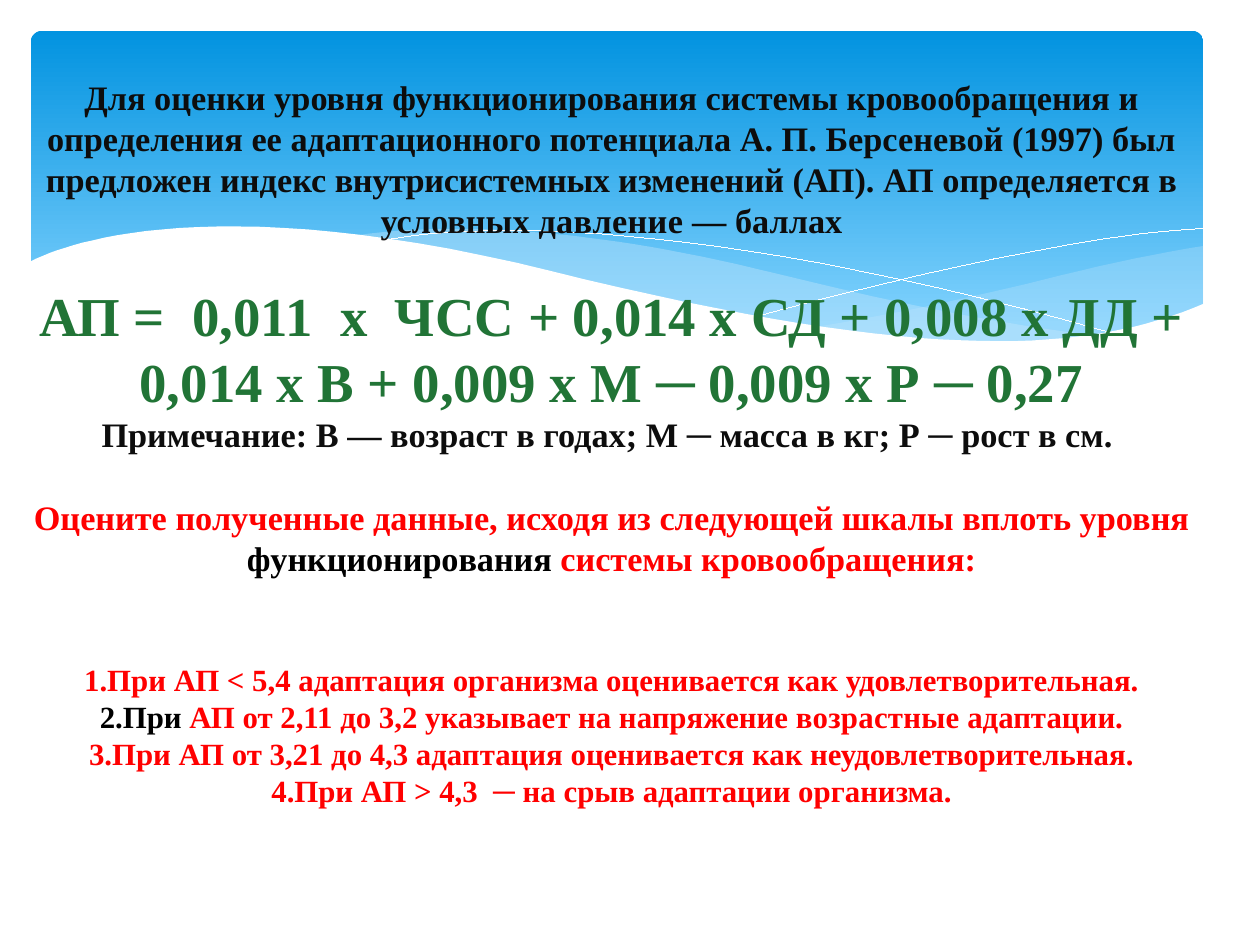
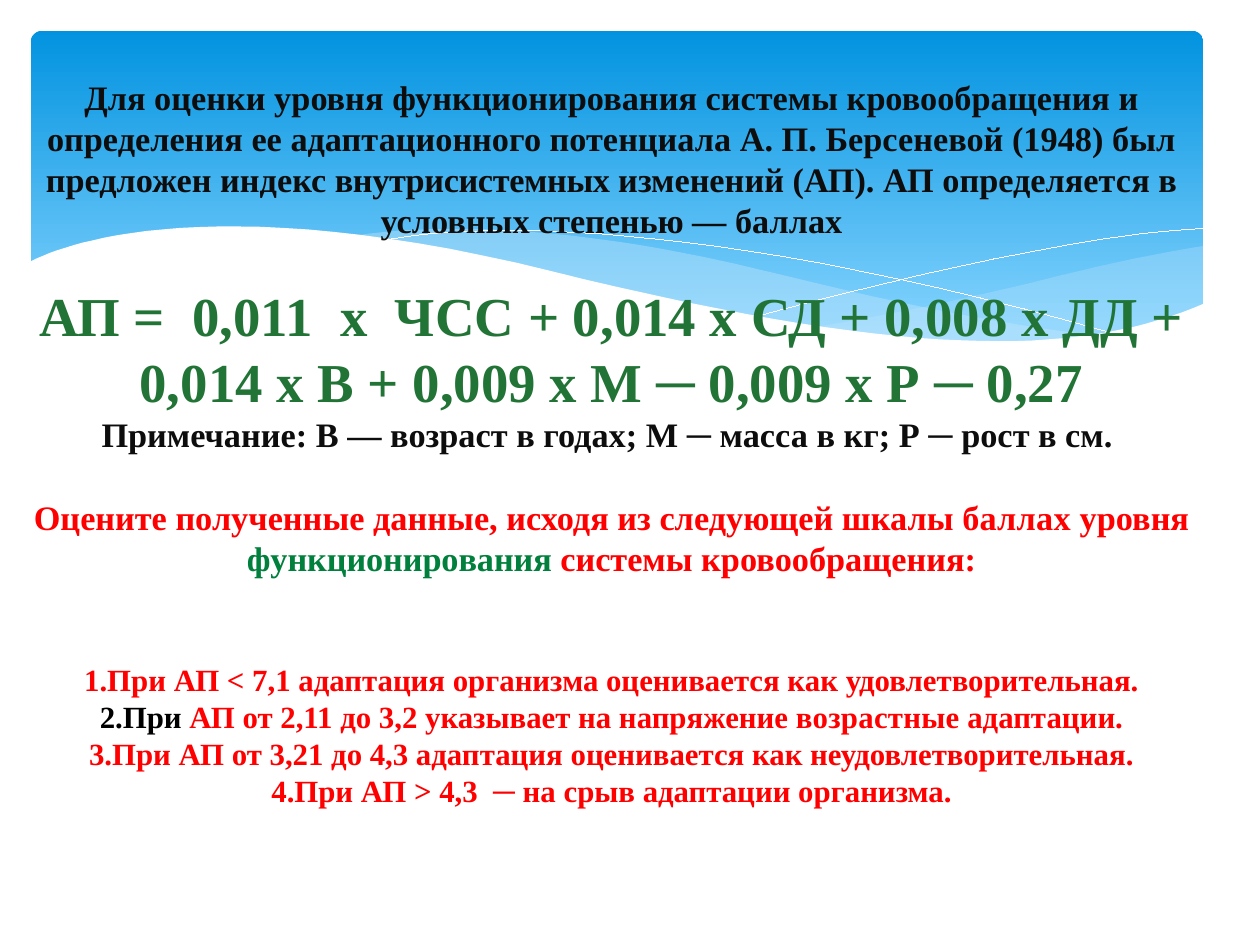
1997: 1997 -> 1948 (1058, 140)
давление: давление -> степенью (611, 222)
шкалы вплоть: вплоть -> баллах (1017, 519)
функционирования colour: black -> green (399, 560)
5,4: 5,4 -> 7,1 (271, 681)
